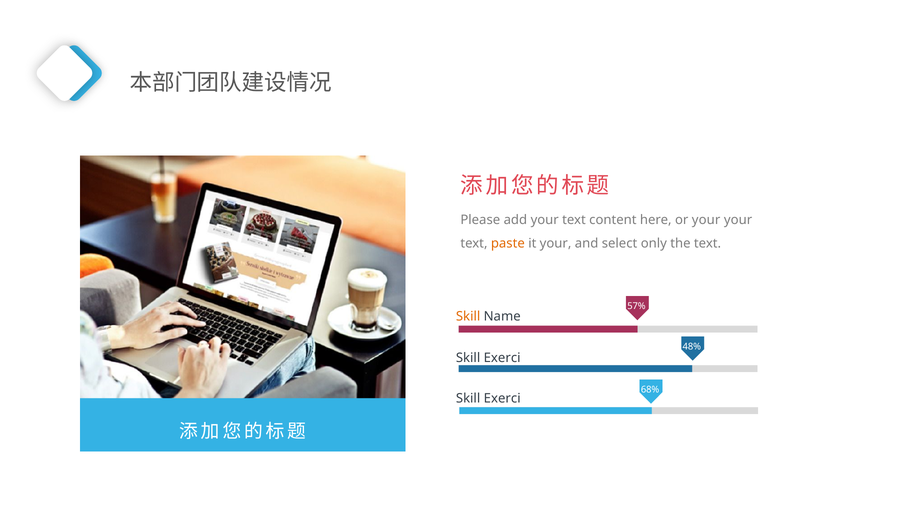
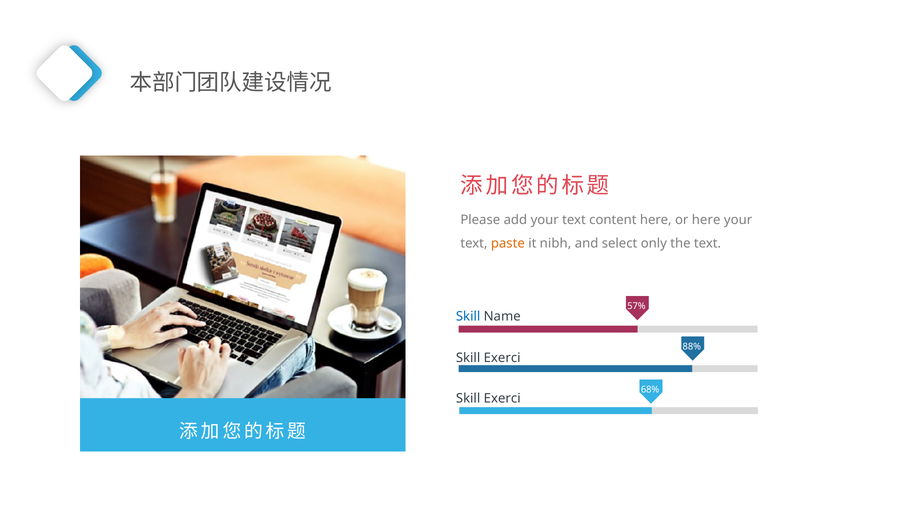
or your: your -> here (706, 220)
it your: your -> nibh (556, 243)
Skill colour: orange -> blue (468, 316)
48%: 48% -> 88% (692, 346)
